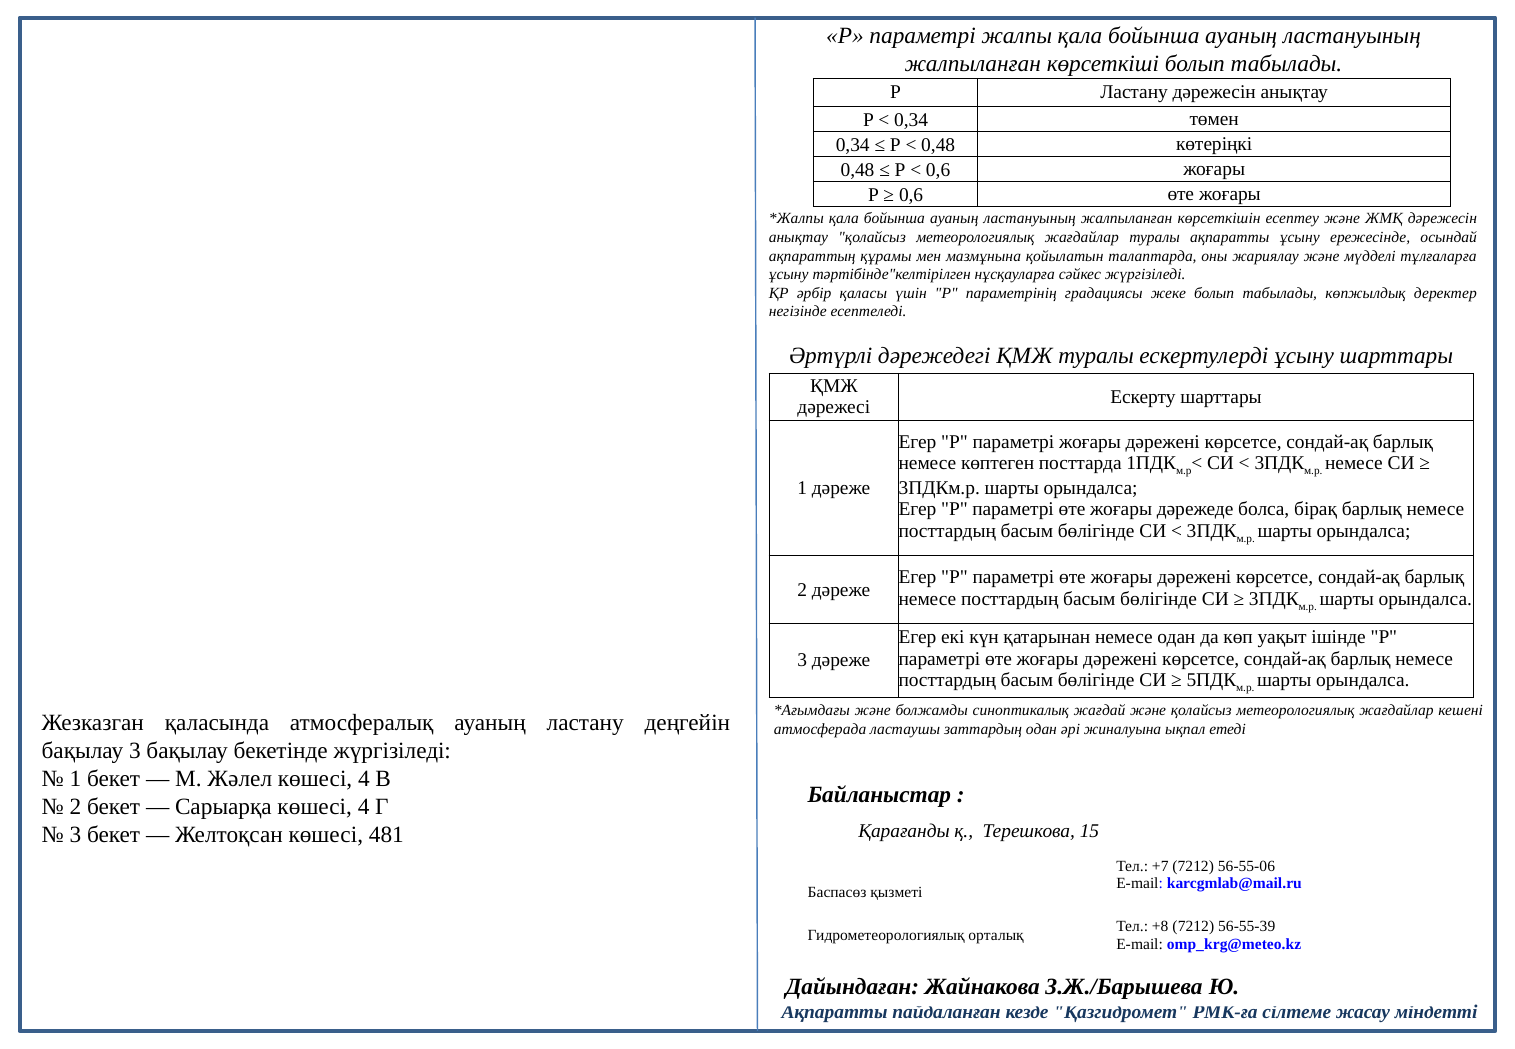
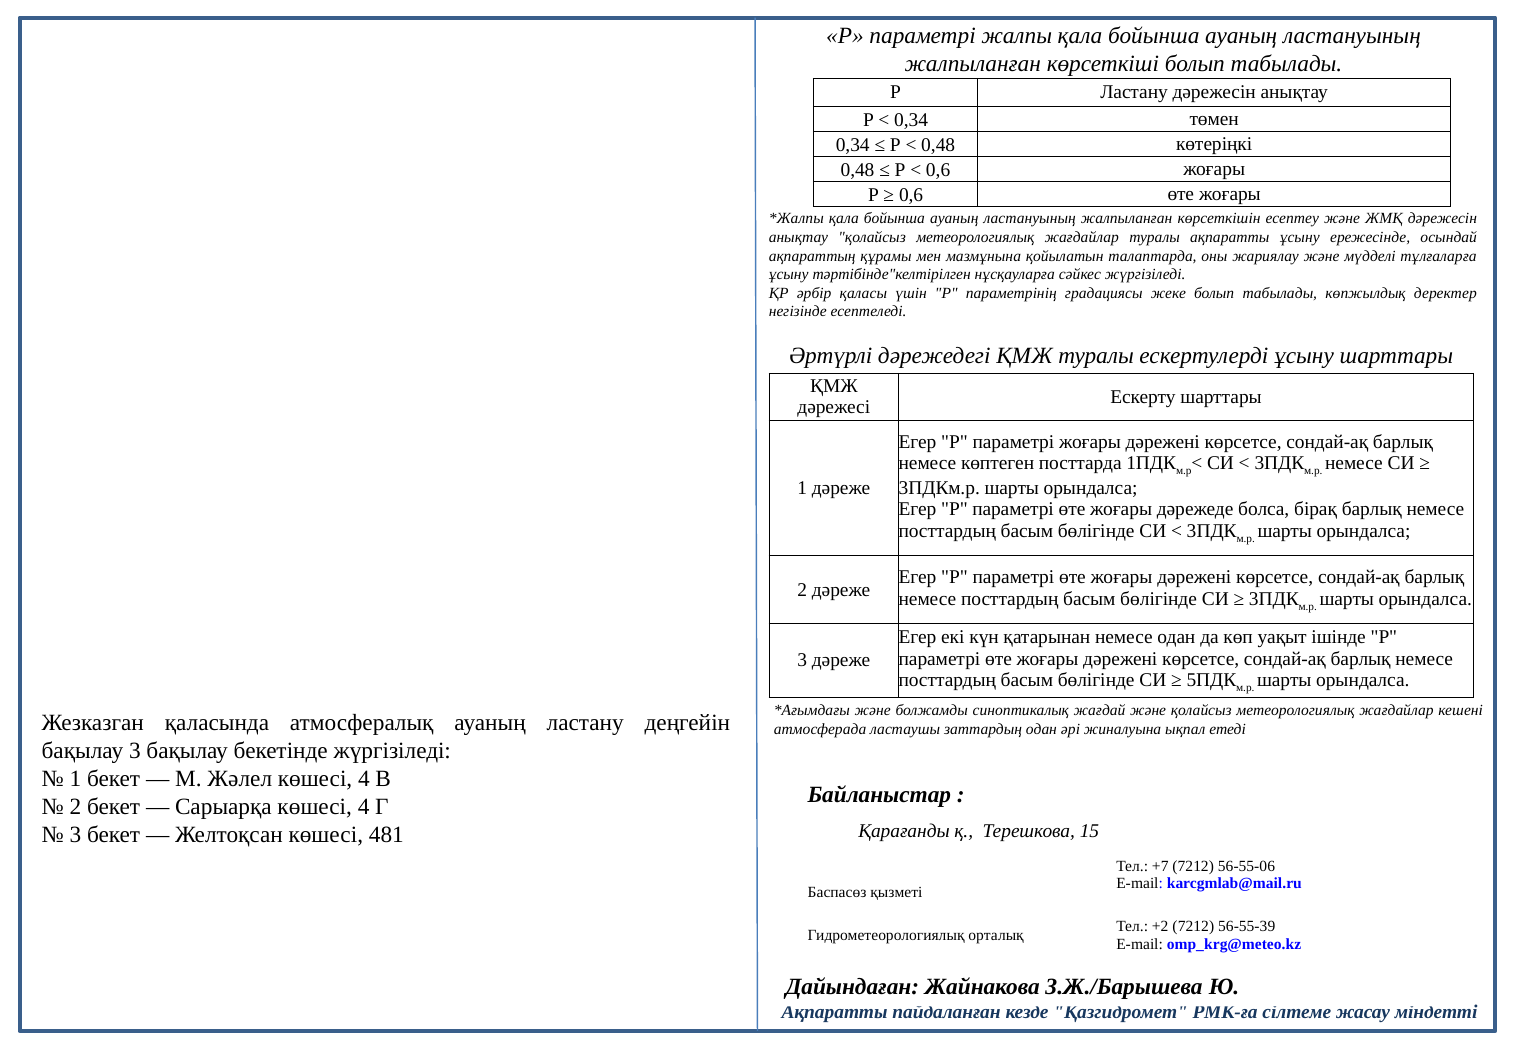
+8: +8 -> +2 (1160, 926)
